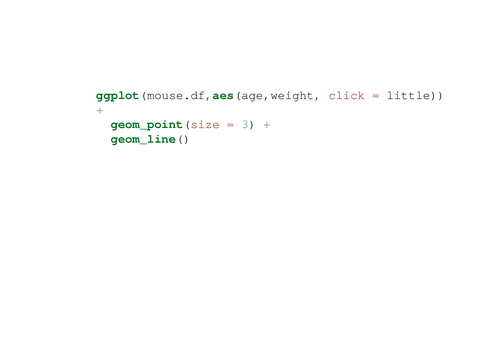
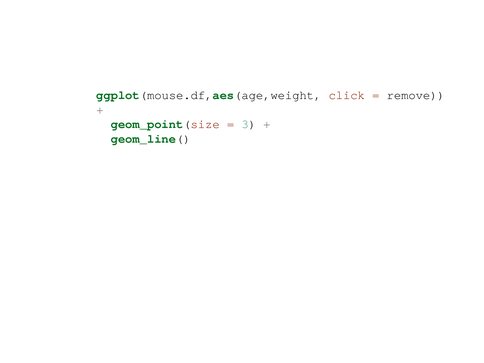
little: little -> remove (416, 95)
